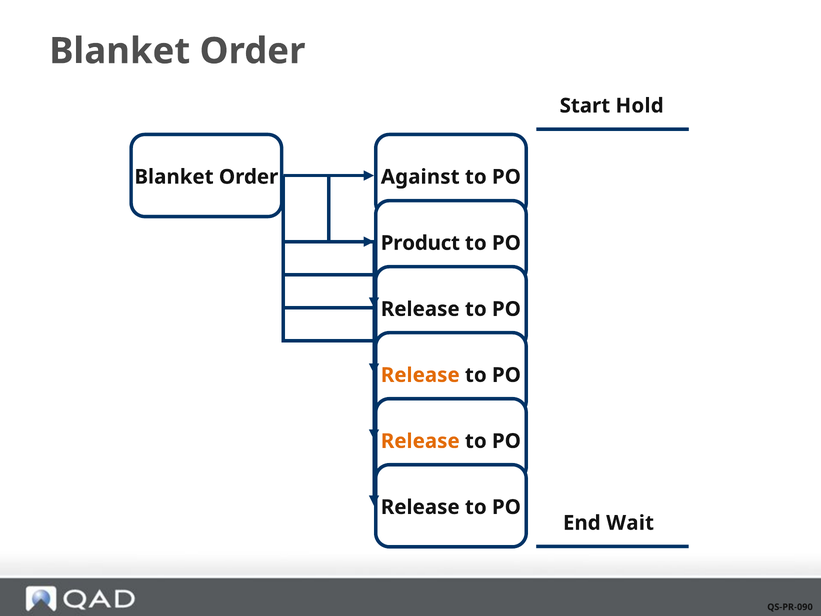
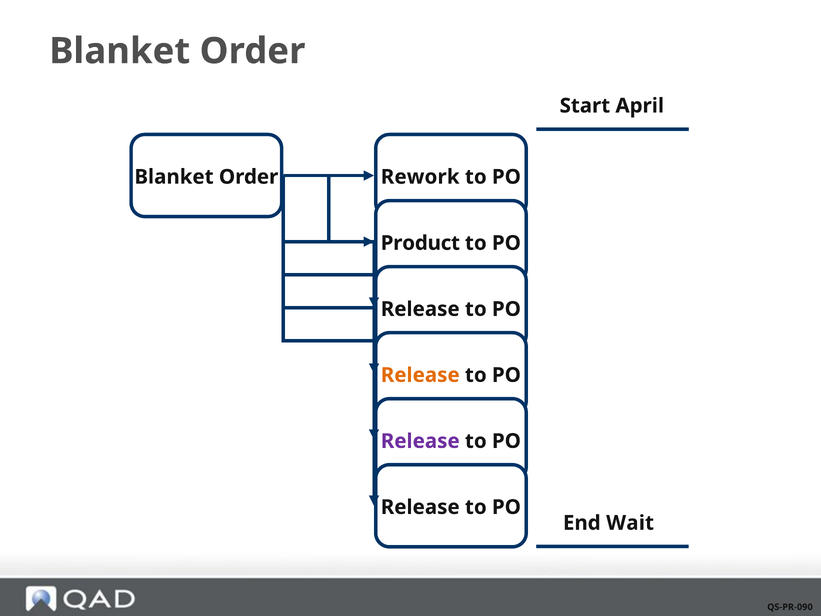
Hold: Hold -> April (640, 106)
Against: Against -> Rework (420, 177)
Release colour: orange -> purple (420, 441)
